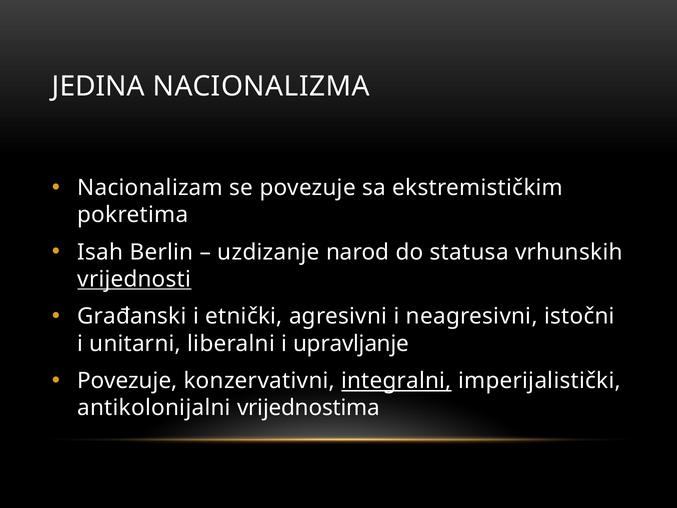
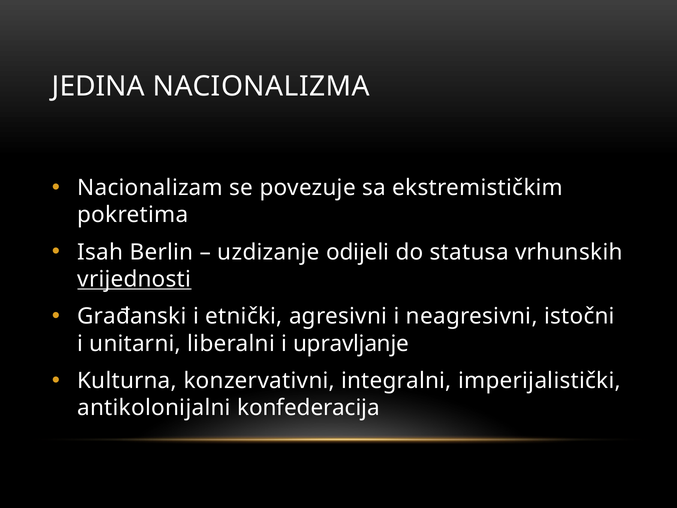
narod: narod -> odijeli (358, 252)
Povezuje: Povezuje -> Kulturna (127, 381)
integralni underline: present -> none (396, 381)
vrijednostima: vrijednostima -> konfederacija (308, 408)
